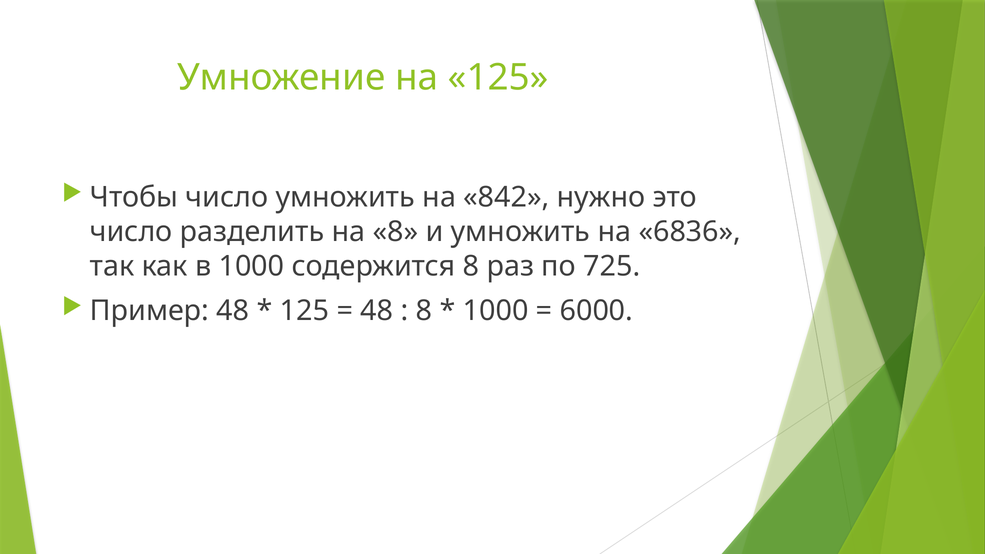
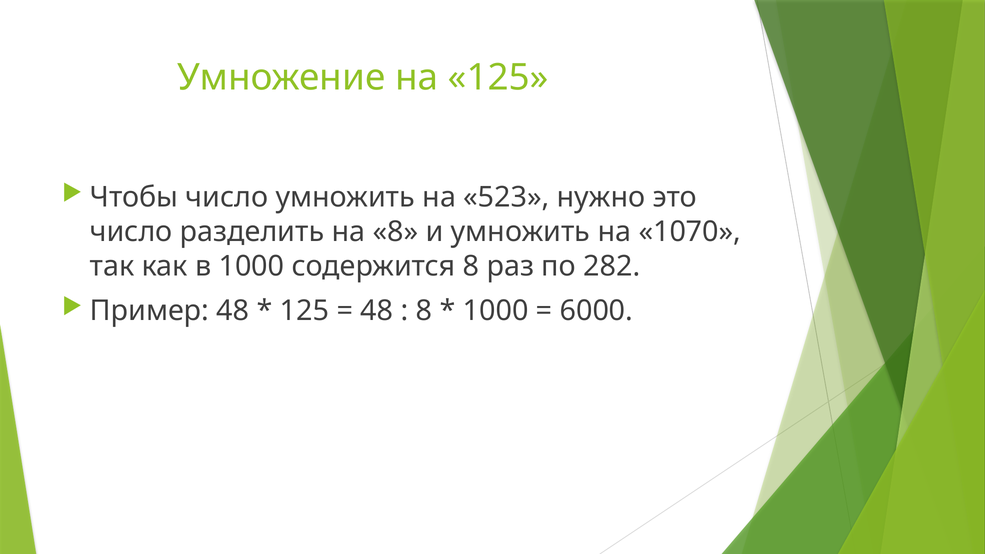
842: 842 -> 523 (506, 197)
6836: 6836 -> 1070 (690, 232)
725: 725 -> 282 (612, 266)
